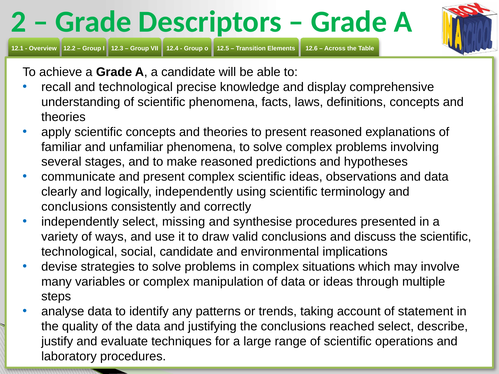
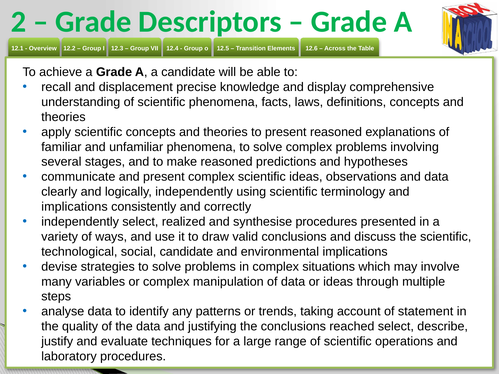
and technological: technological -> displacement (136, 87)
conclusions: conclusions -> implications (74, 207)
missing: missing -> realized (184, 222)
